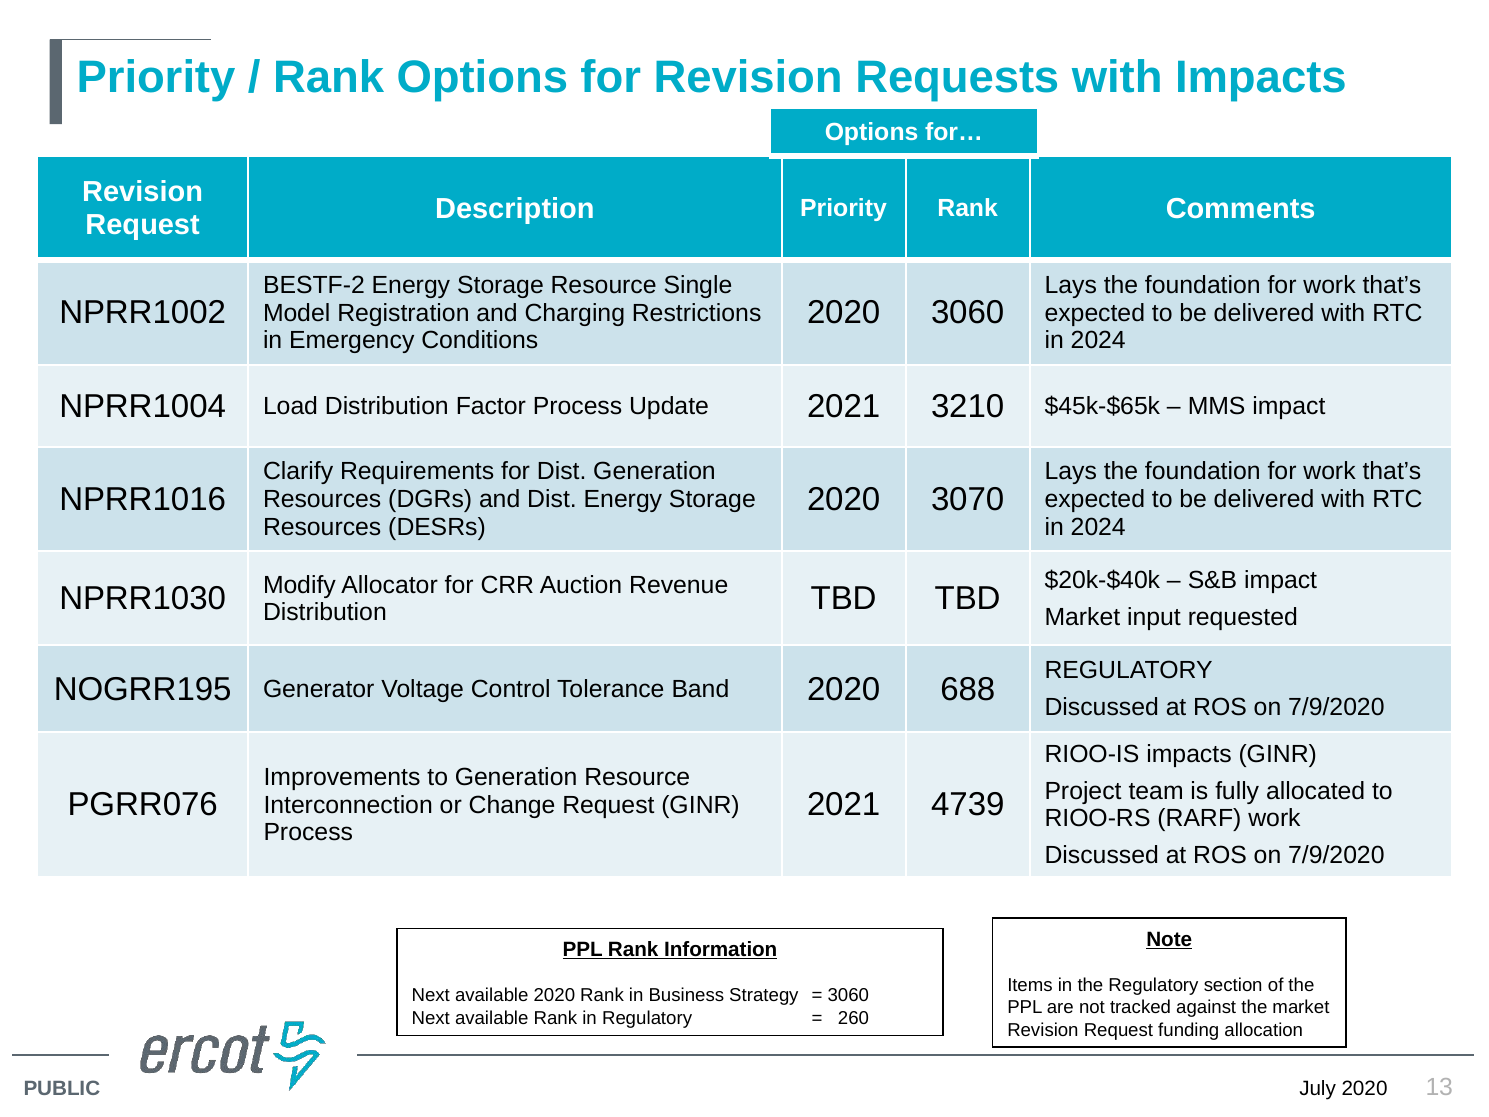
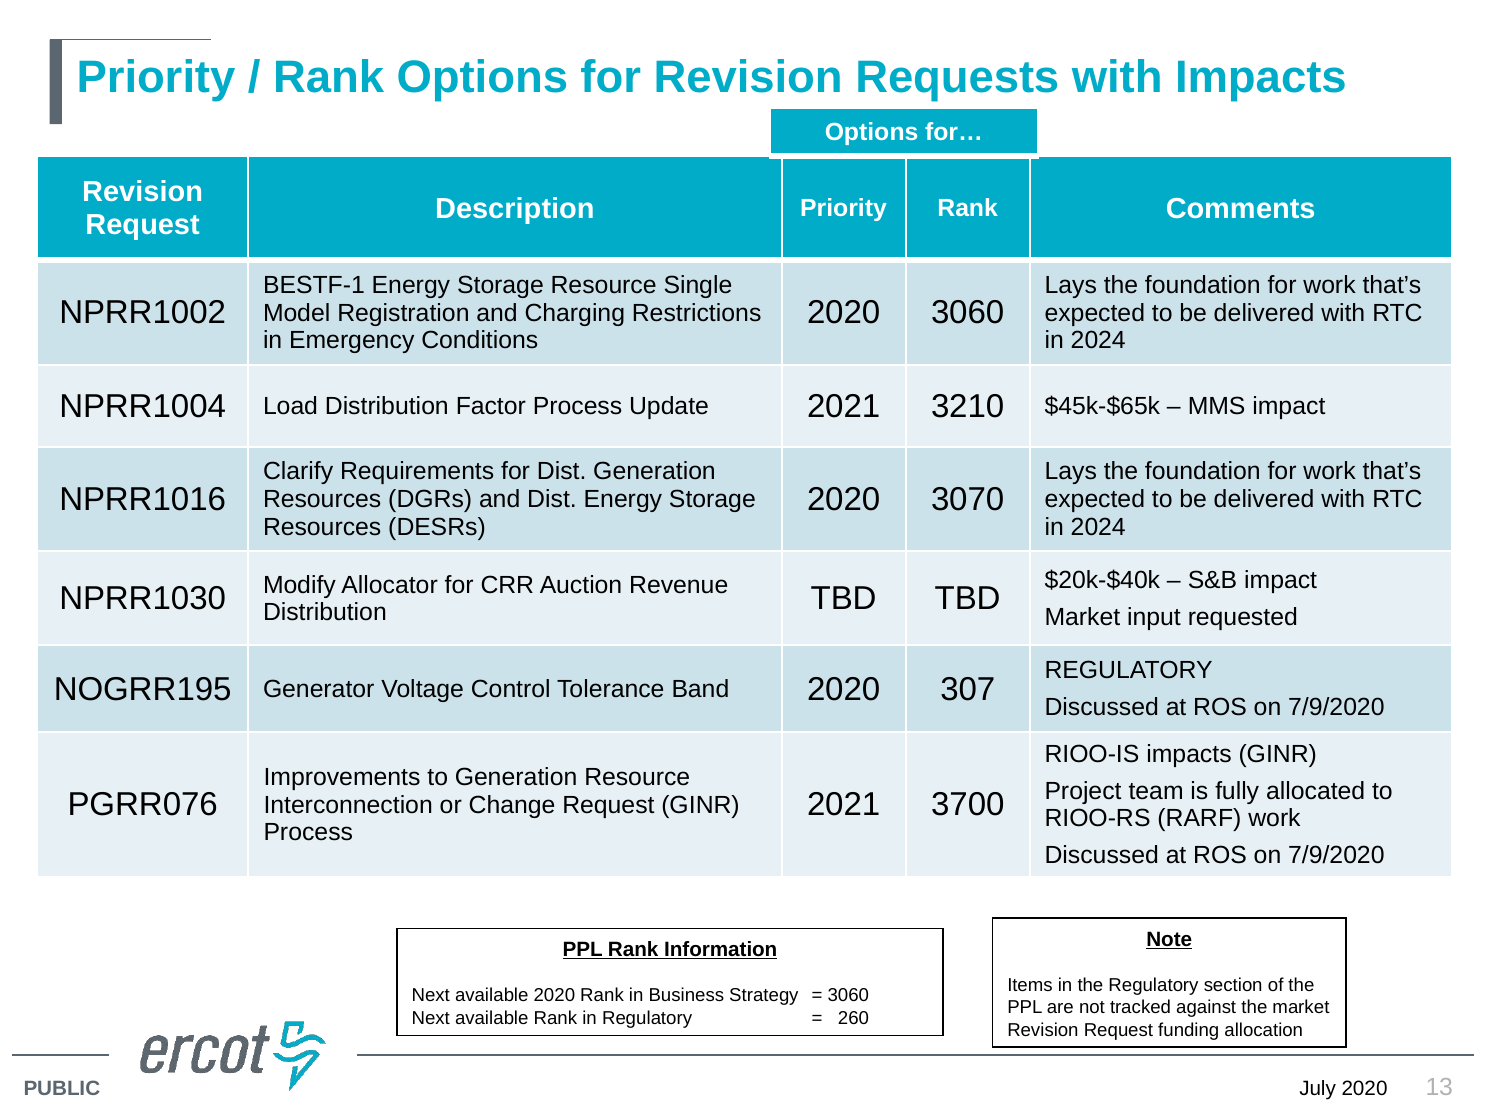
BESTF-2: BESTF-2 -> BESTF-1 (314, 285)
688: 688 -> 307 (968, 689)
4739: 4739 -> 3700 (968, 805)
